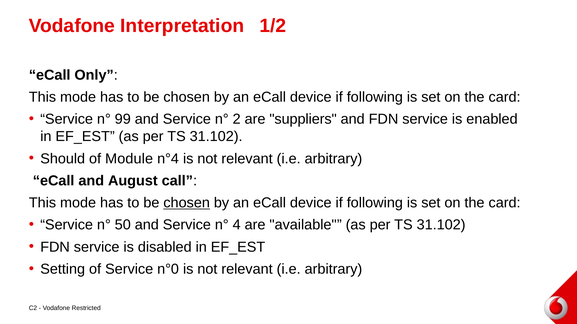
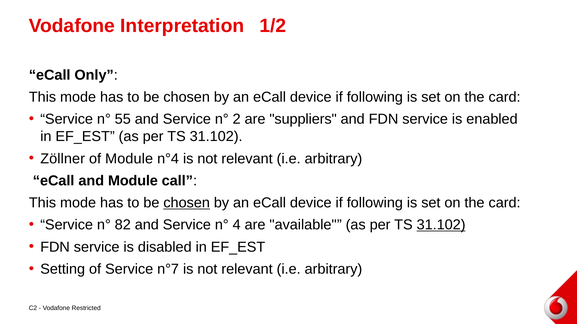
99: 99 -> 55 (123, 119)
Should: Should -> Zöllner (63, 159)
and August: August -> Module (133, 181)
50: 50 -> 82 (123, 225)
31.102 underline: none -> present (441, 225)
n°0: n°0 -> n°7 (168, 269)
